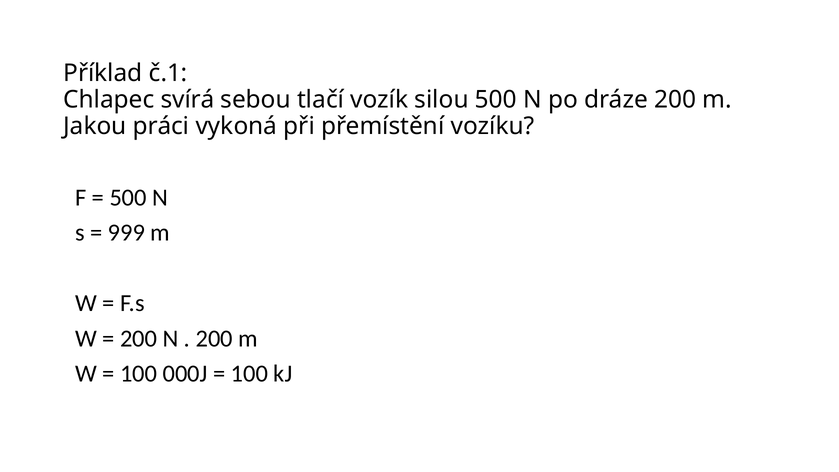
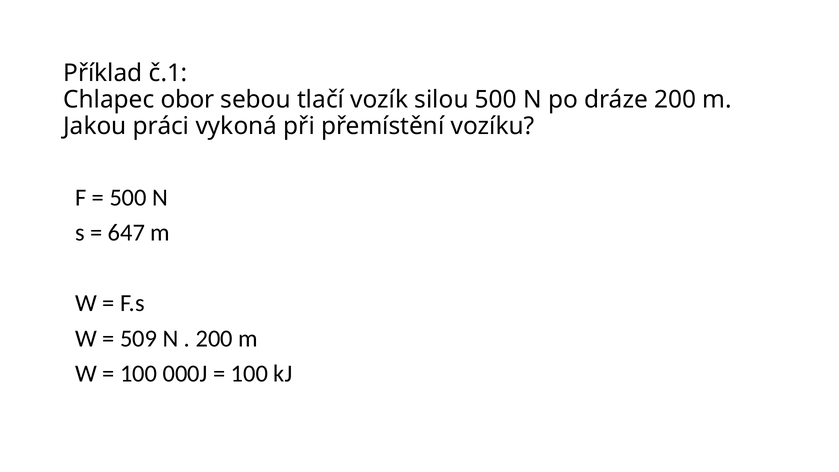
svírá: svírá -> obor (188, 100)
999: 999 -> 647 (126, 233)
200: 200 -> 509 (139, 338)
